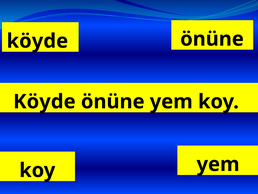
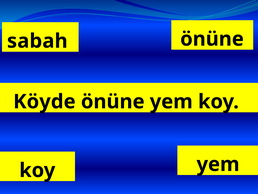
köyde: köyde -> sabah (37, 41)
